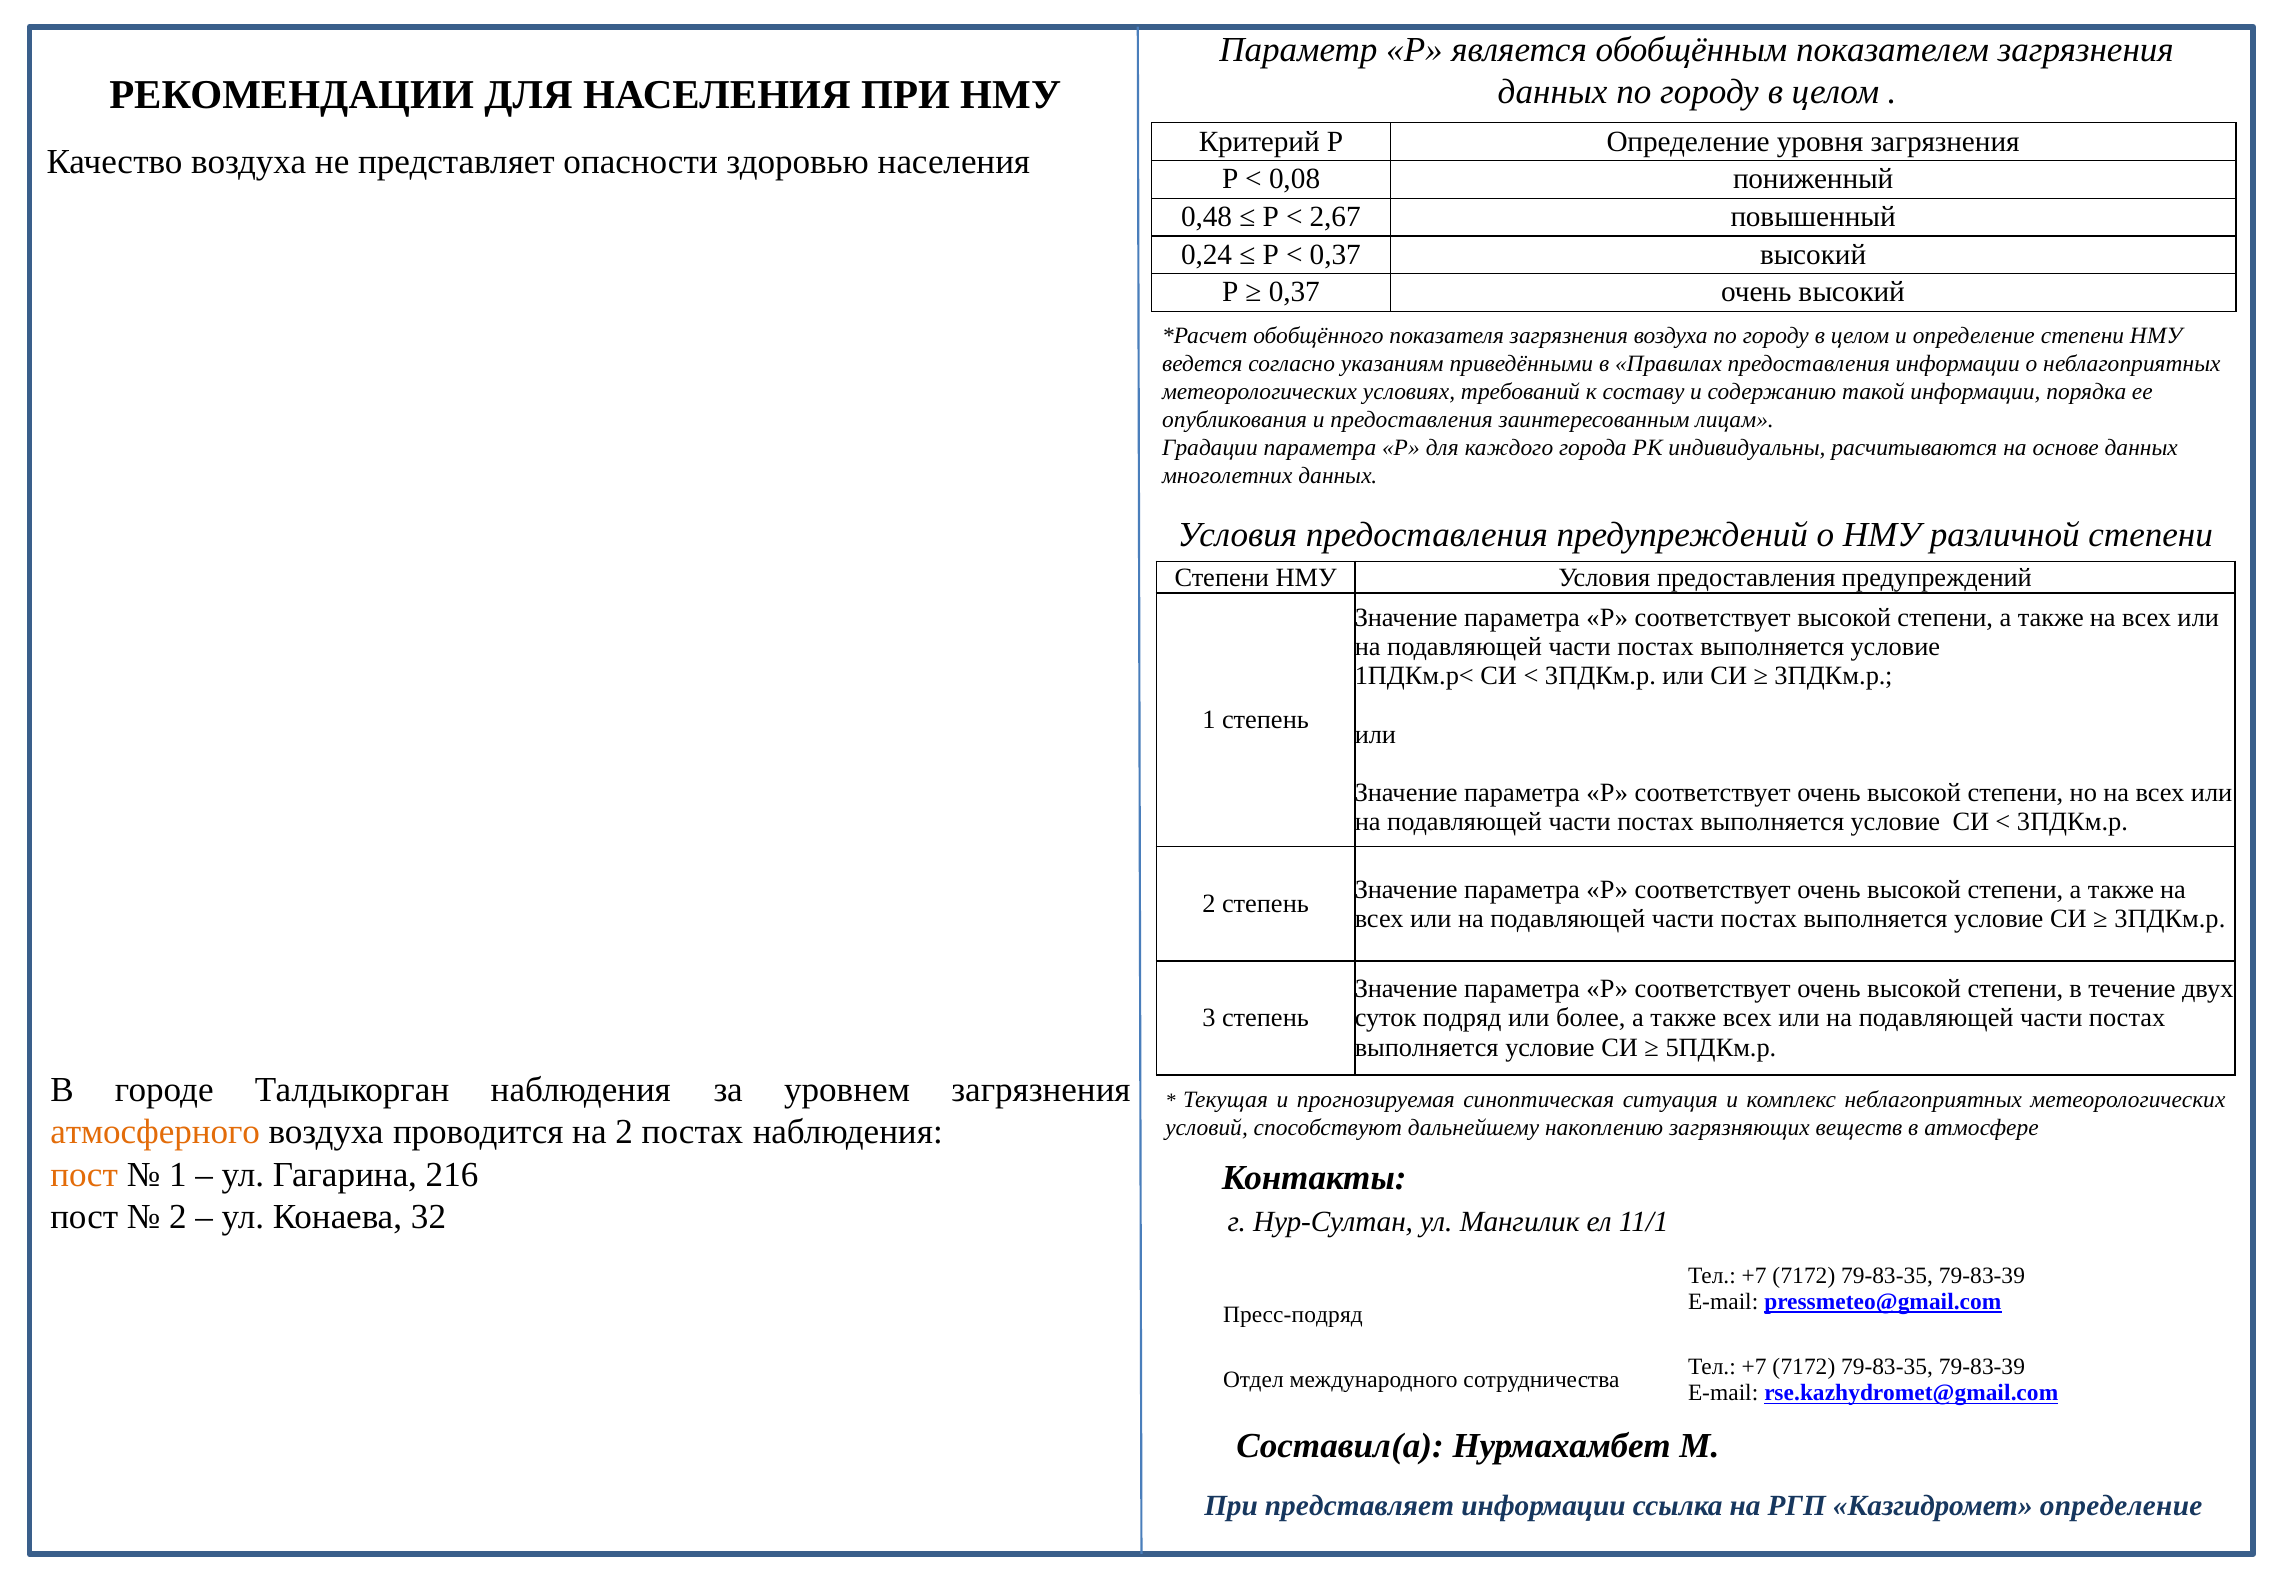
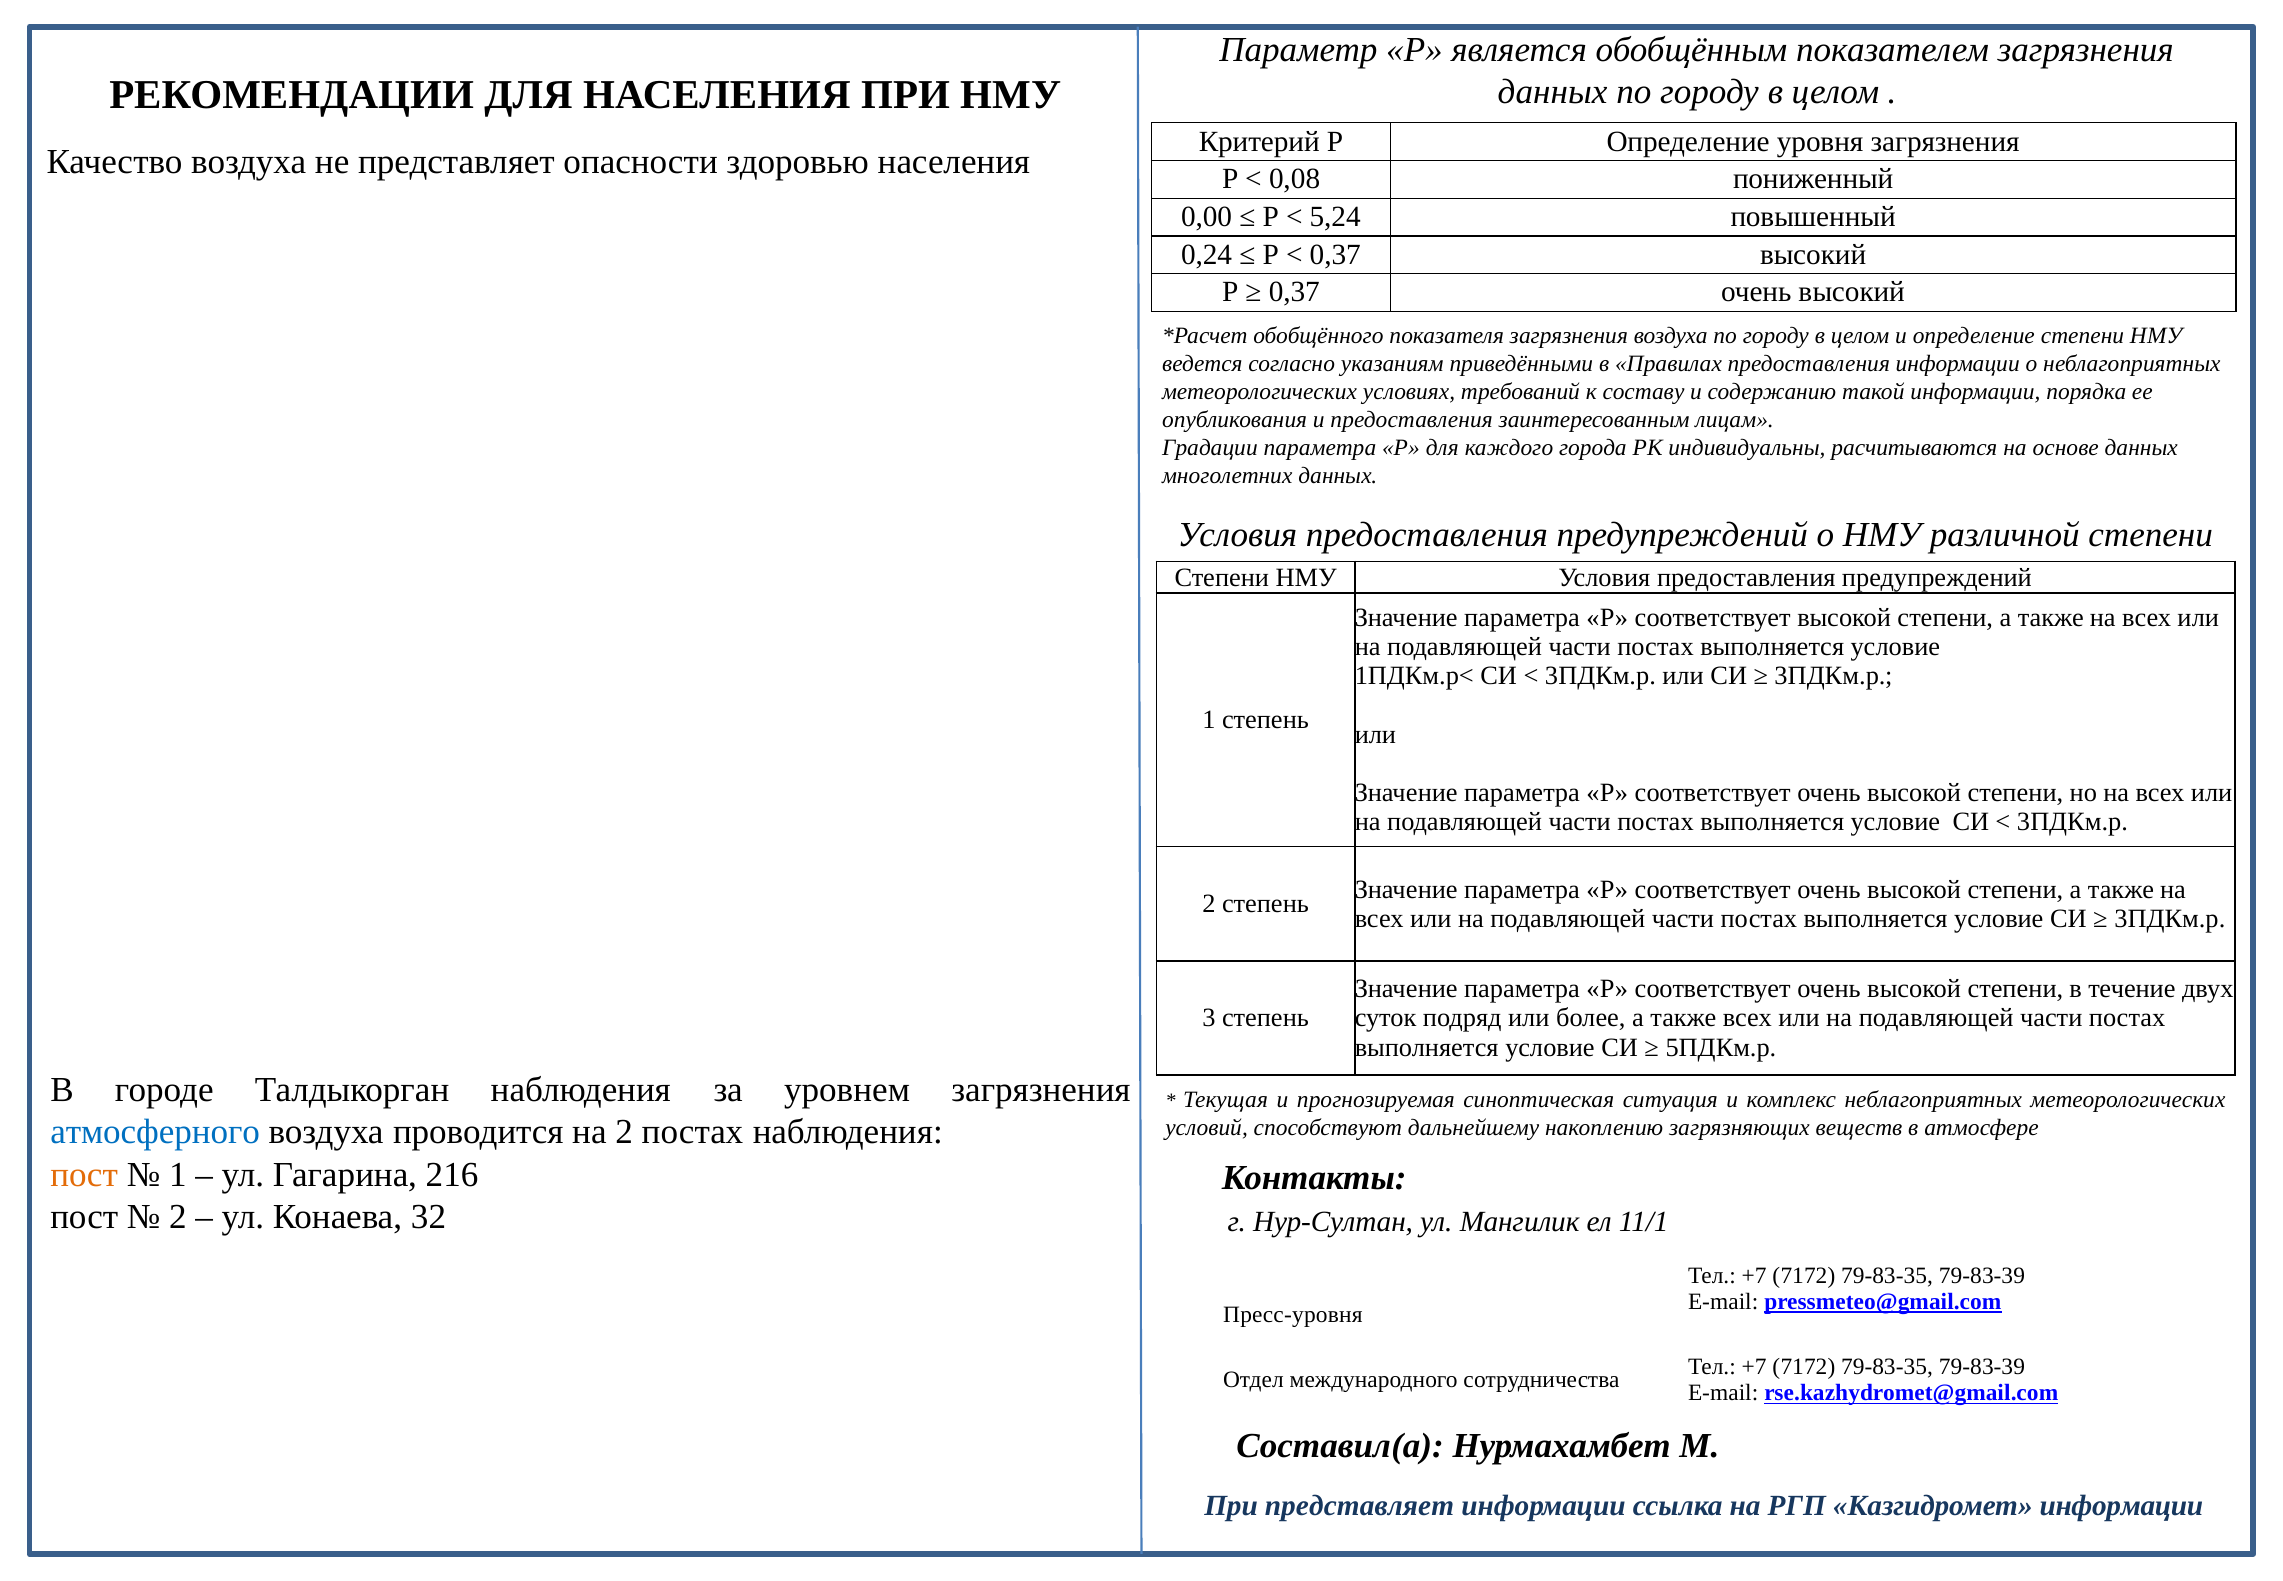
0,48: 0,48 -> 0,00 (1207, 217)
2,67: 2,67 -> 5,24 (1335, 217)
атмосферного colour: orange -> blue (155, 1132)
Пресс-подряд: Пресс-подряд -> Пресс-уровня (1293, 1314)
Казгидромет определение: определение -> информации (2121, 1505)
